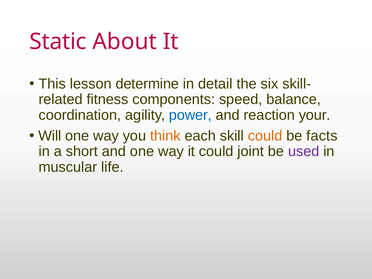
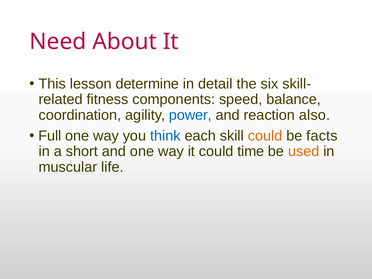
Static: Static -> Need (58, 42)
your: your -> also (315, 115)
Will: Will -> Full (50, 136)
think colour: orange -> blue (165, 136)
joint: joint -> time (251, 151)
used colour: purple -> orange (304, 151)
